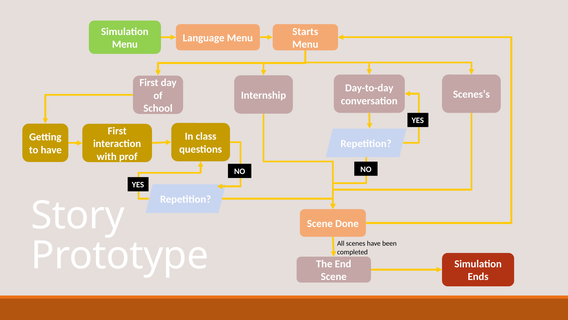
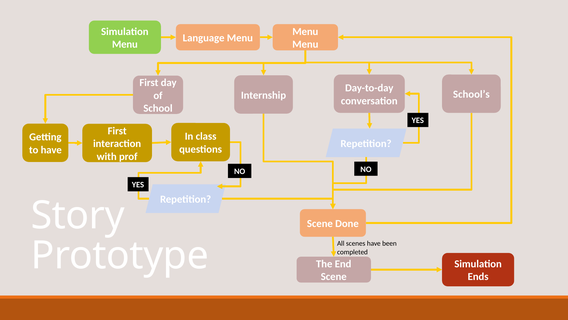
Starts: Starts -> Menu (305, 32)
Scenes’s: Scenes’s -> School’s (471, 94)
